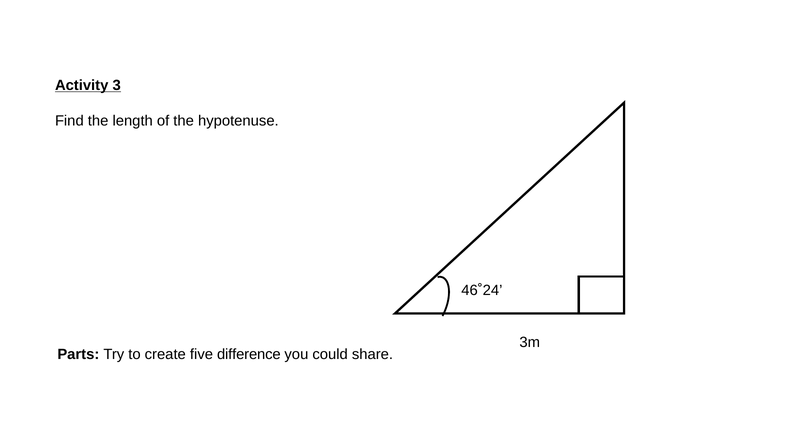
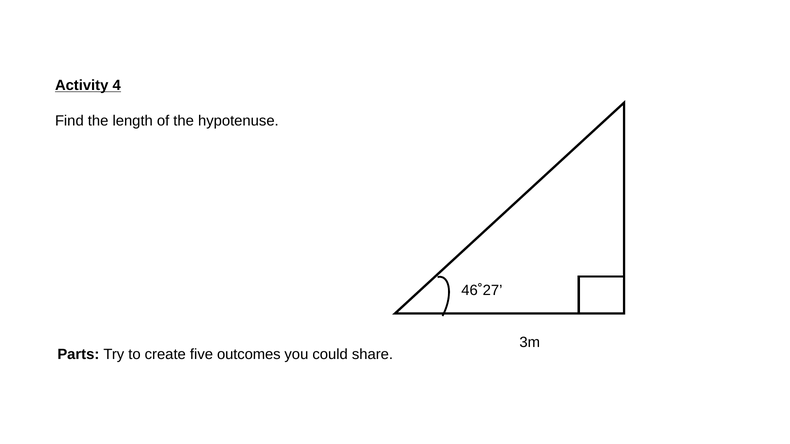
3: 3 -> 4 (117, 85)
46˚24: 46˚24 -> 46˚27 (482, 291)
difference: difference -> outcomes (249, 354)
